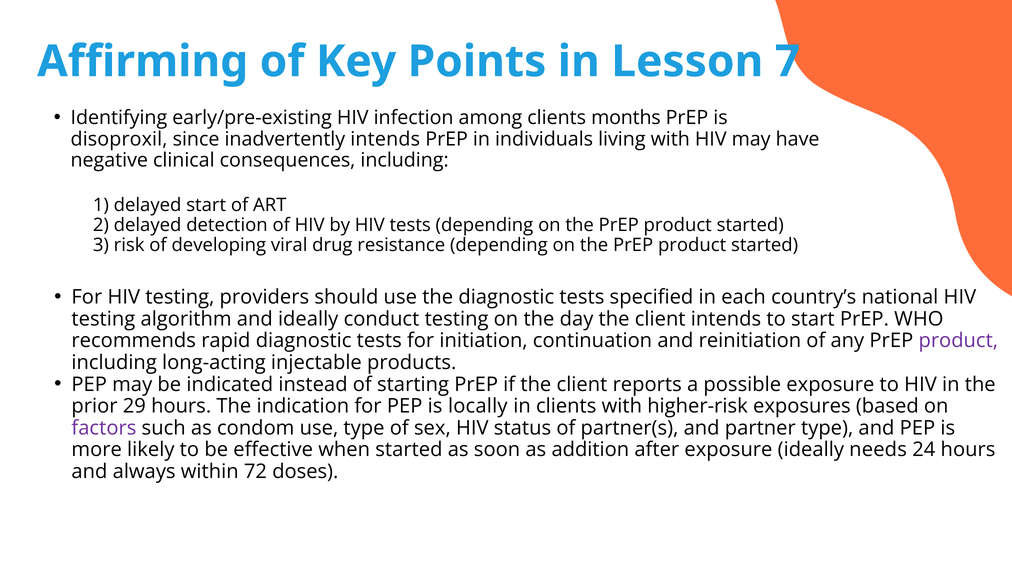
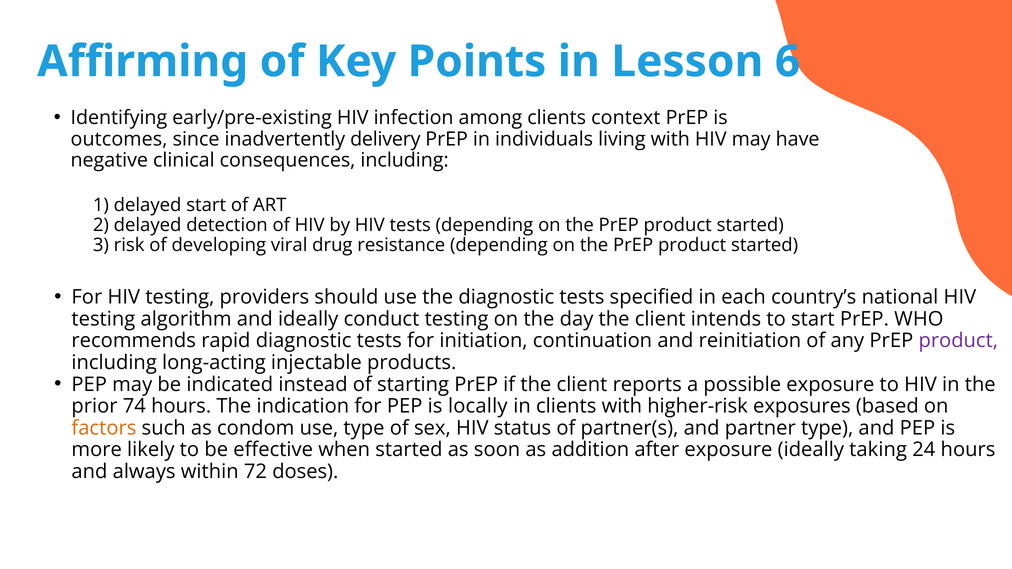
7: 7 -> 6 (788, 62)
months: months -> context (626, 118)
disoproxil: disoproxil -> outcomes (119, 139)
inadvertently intends: intends -> delivery (385, 139)
29: 29 -> 74 (134, 406)
factors colour: purple -> orange (104, 428)
needs: needs -> taking (878, 450)
